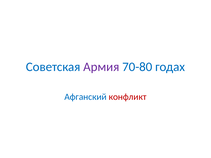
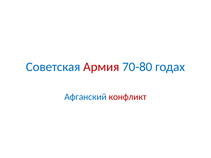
Армия colour: purple -> red (101, 67)
